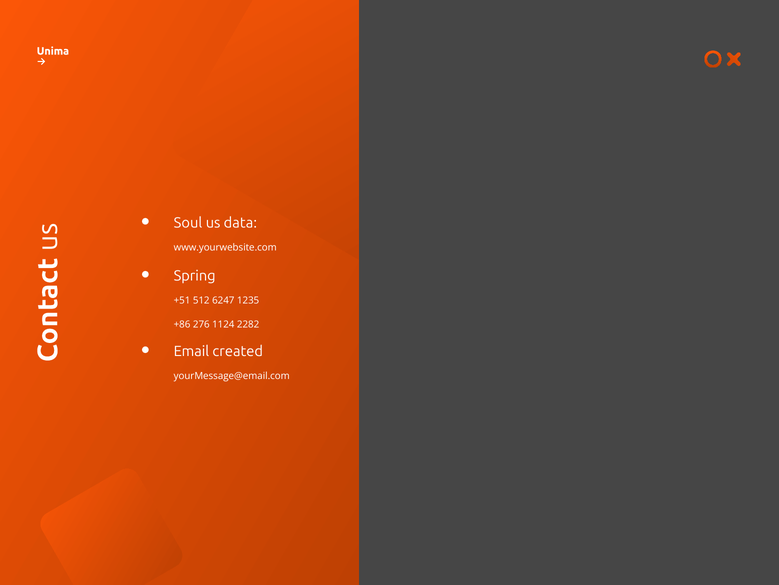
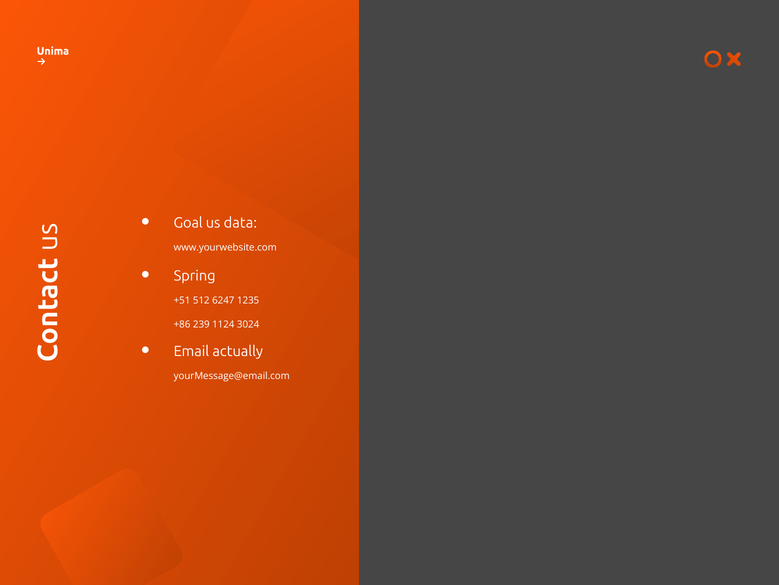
Soul: Soul -> Goal (188, 223)
276: 276 -> 239 (201, 324)
2282: 2282 -> 3024 (248, 324)
created: created -> actually (238, 351)
